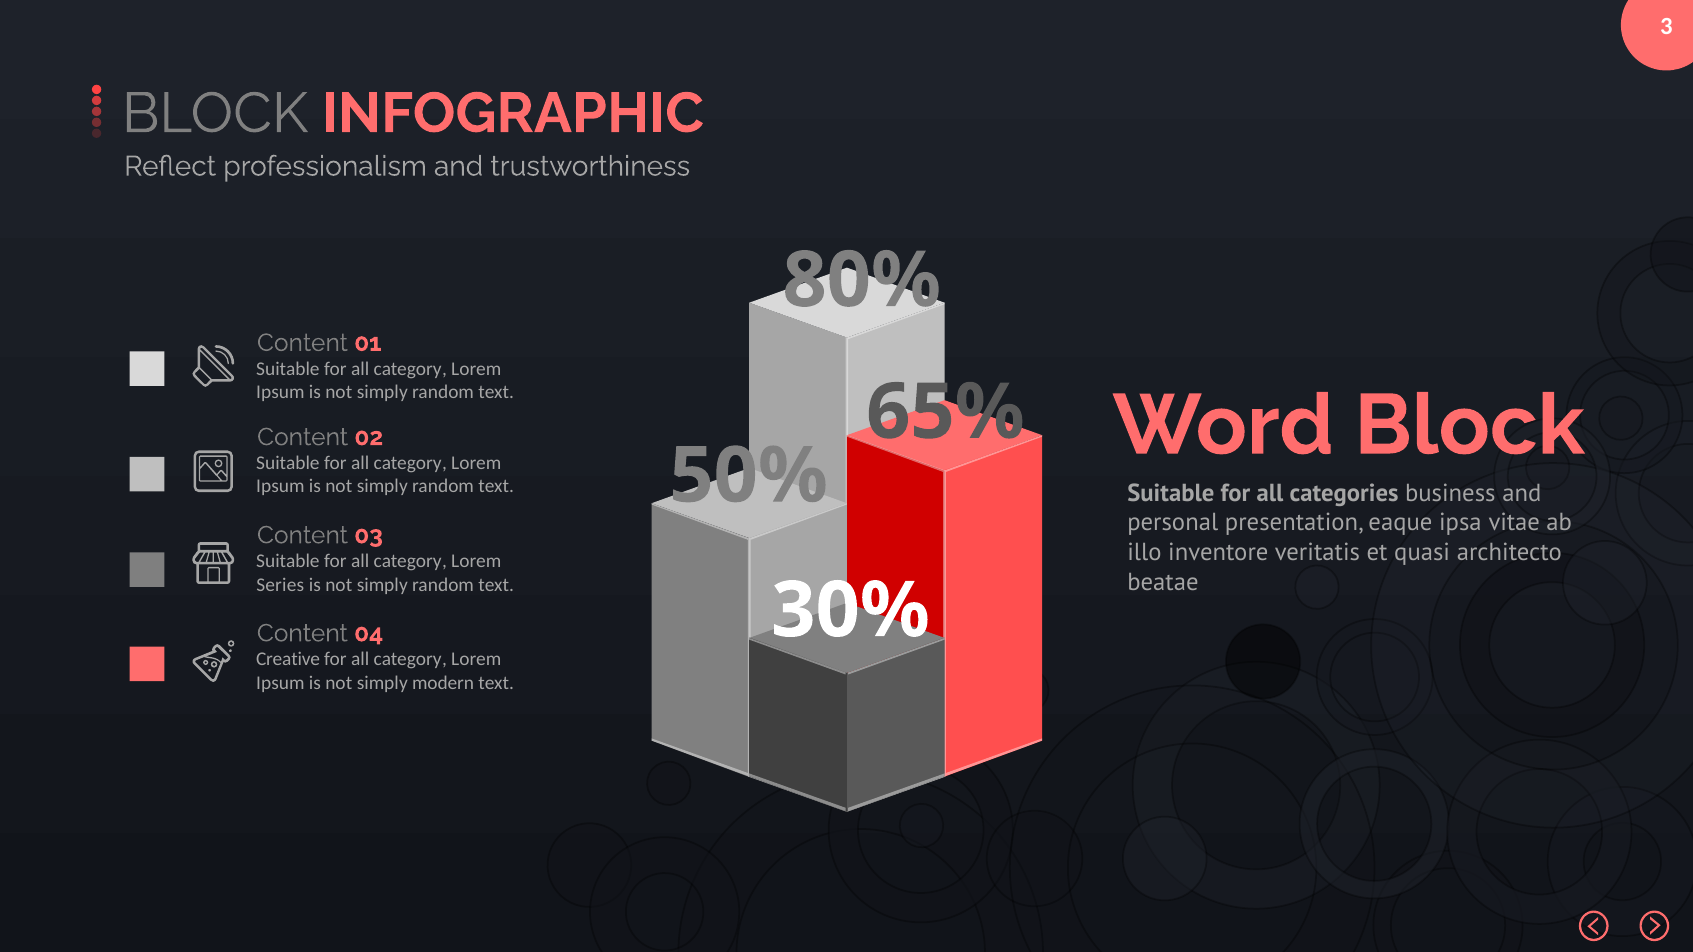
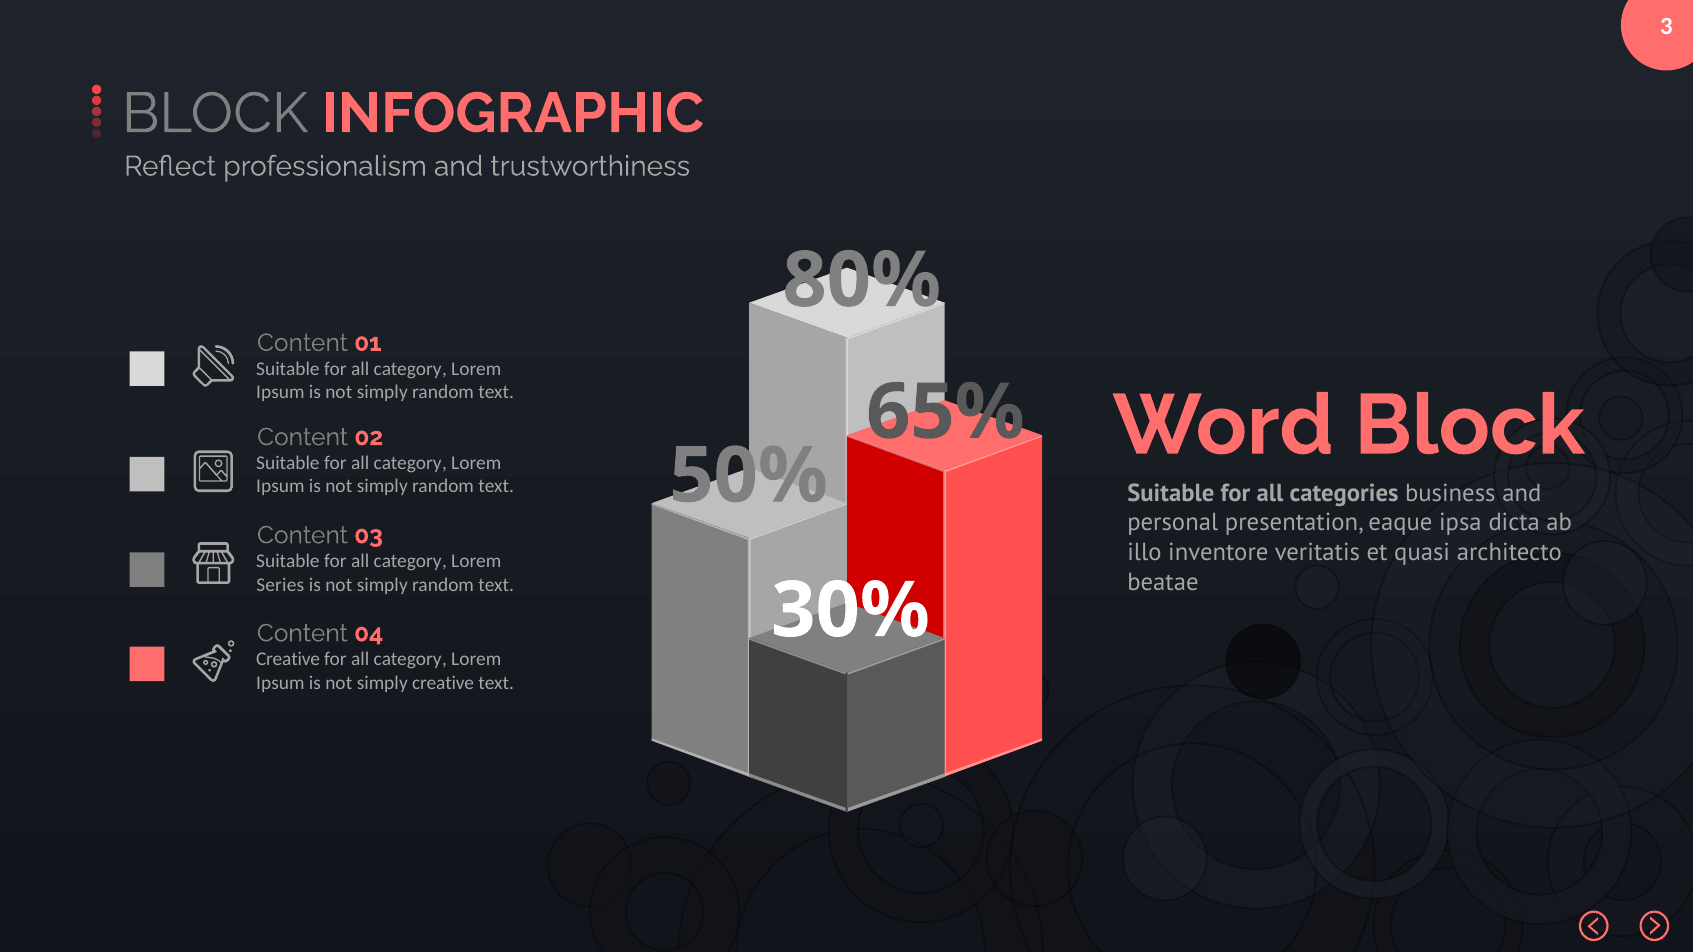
vitae: vitae -> dicta (1514, 523)
simply modern: modern -> creative (443, 683)
